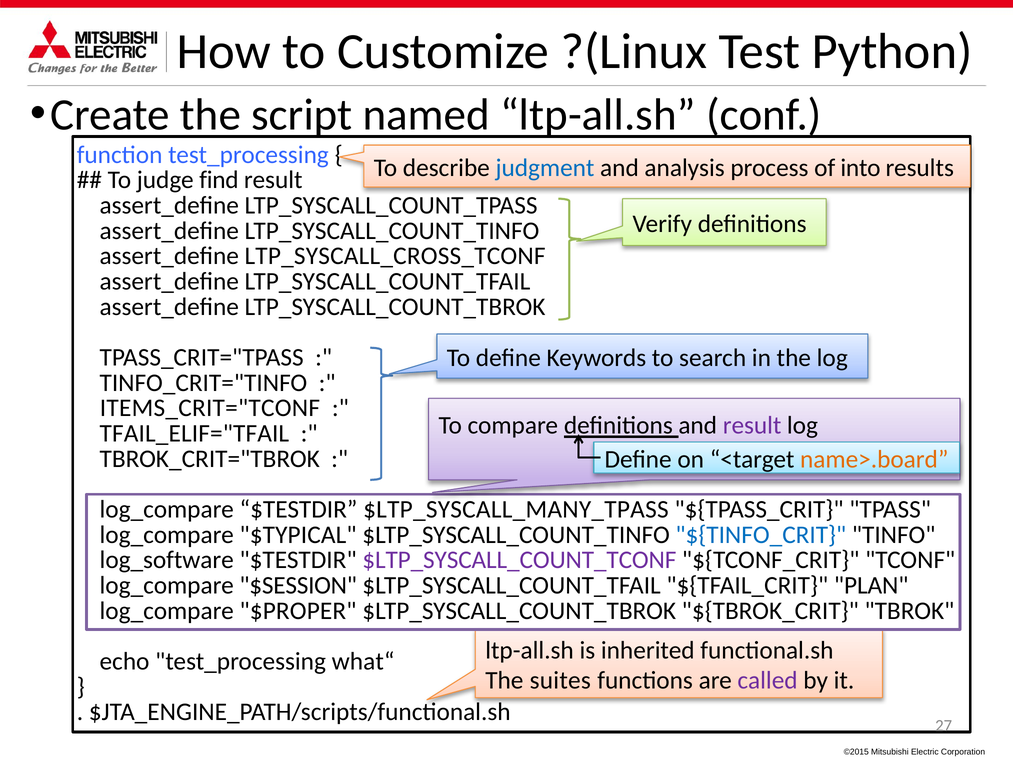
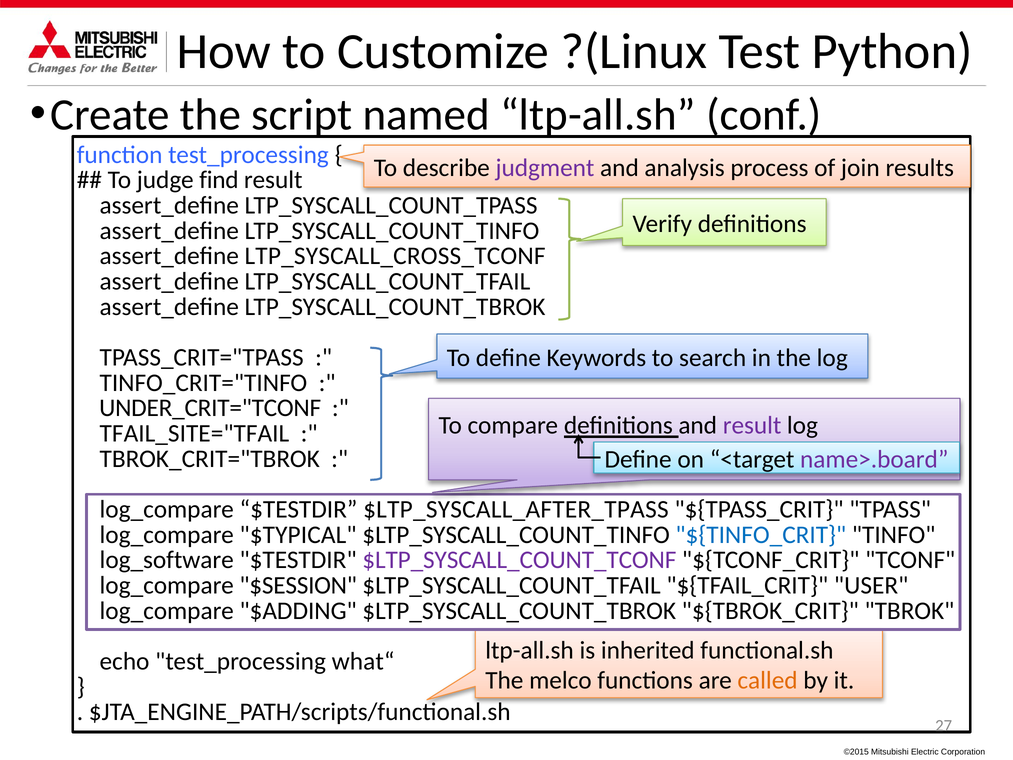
judgment colour: blue -> purple (545, 168)
into: into -> join (860, 168)
ITEMS_CRIT="TCONF: ITEMS_CRIT="TCONF -> UNDER_CRIT="TCONF (210, 408)
TFAIL_ELIF="TFAIL: TFAIL_ELIF="TFAIL -> TFAIL_SITE="TFAIL (194, 433)
name>.board colour: orange -> purple (874, 459)
$LTP_SYSCALL_MANY_TPASS: $LTP_SYSCALL_MANY_TPASS -> $LTP_SYSCALL_AFTER_TPASS (516, 509)
PLAN: PLAN -> USER (871, 585)
$PROPER: $PROPER -> $ADDING (298, 611)
suites: suites -> melco (560, 680)
called colour: purple -> orange (768, 680)
